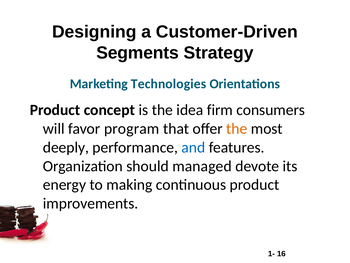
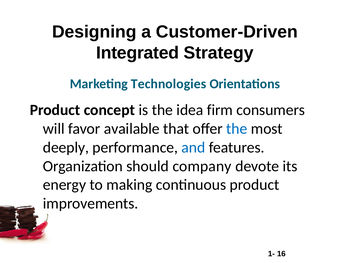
Segments: Segments -> Integrated (138, 53)
program: program -> available (132, 128)
the colour: orange -> blue (237, 128)
managed: managed -> company (202, 166)
